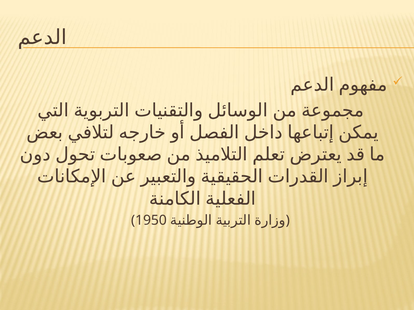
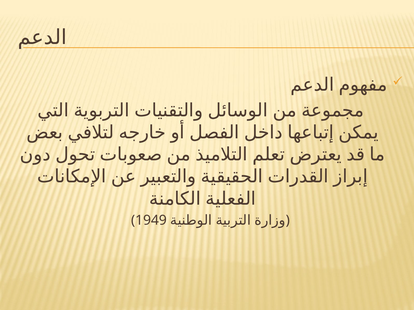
1950: 1950 -> 1949 (151, 221)
